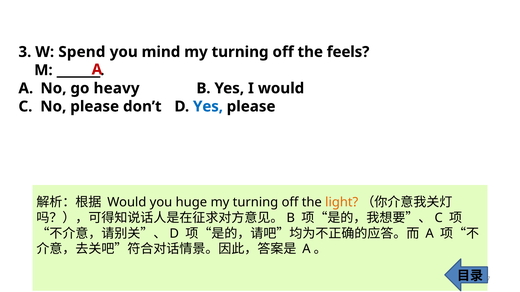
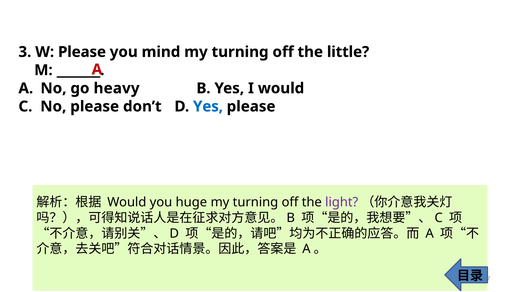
W Spend: Spend -> Please (82, 52)
feels: feels -> little (348, 52)
light colour: orange -> purple (342, 203)
